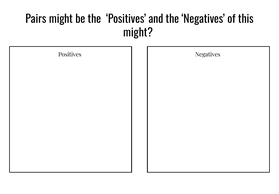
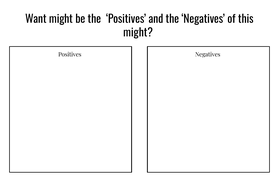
Pairs: Pairs -> Want (36, 19)
